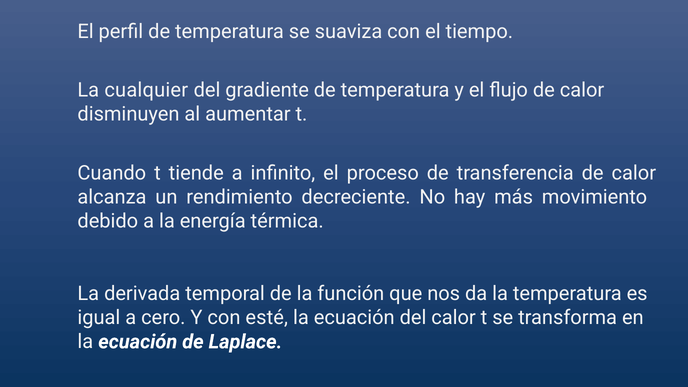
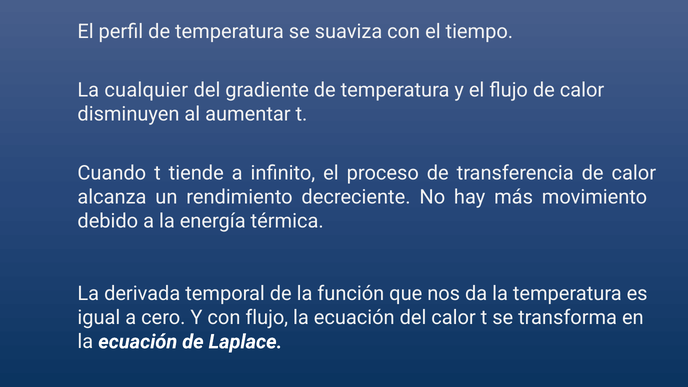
con esté: esté -> flujo (267, 318)
